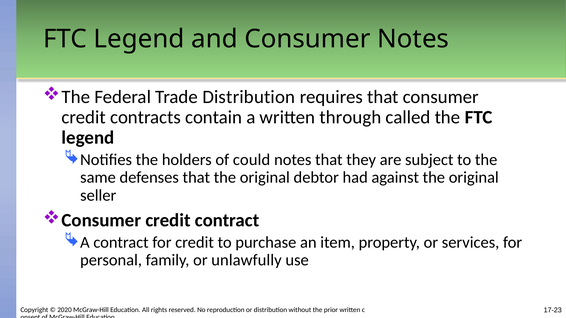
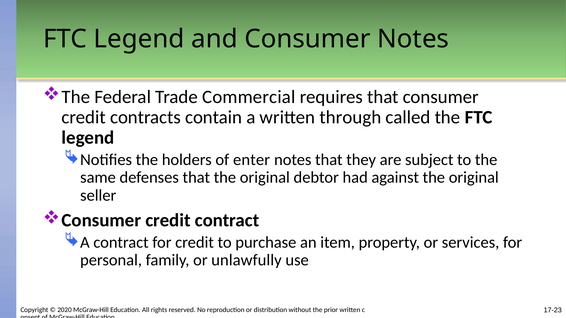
Trade Distribution: Distribution -> Commercial (249, 97)
could: could -> enter (252, 160)
